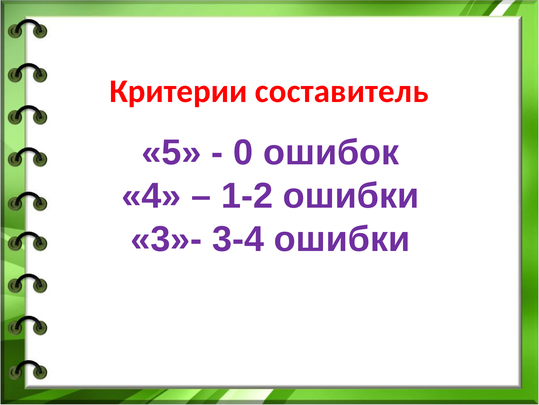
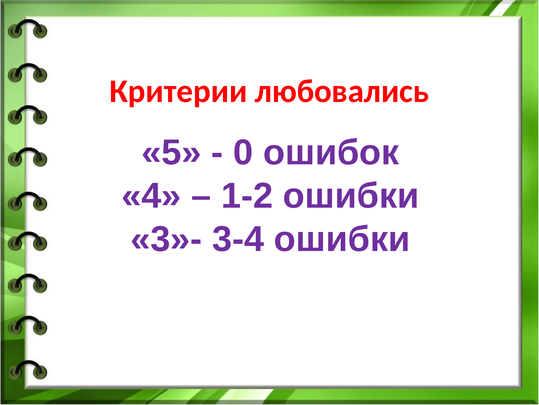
составитель: составитель -> любовались (342, 91)
